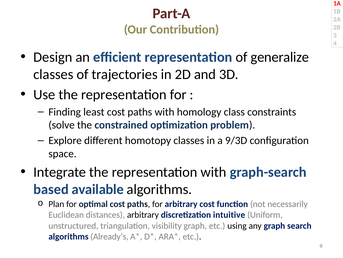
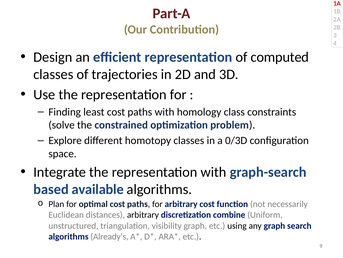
generalize: generalize -> computed (280, 57)
9/3D: 9/3D -> 0/3D (236, 140)
intuitive: intuitive -> combine (229, 214)
